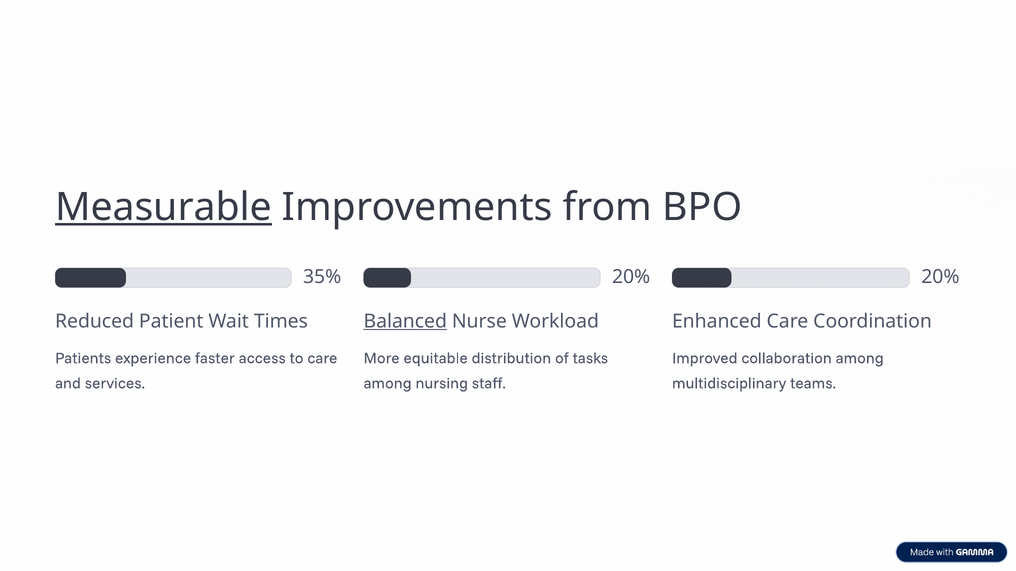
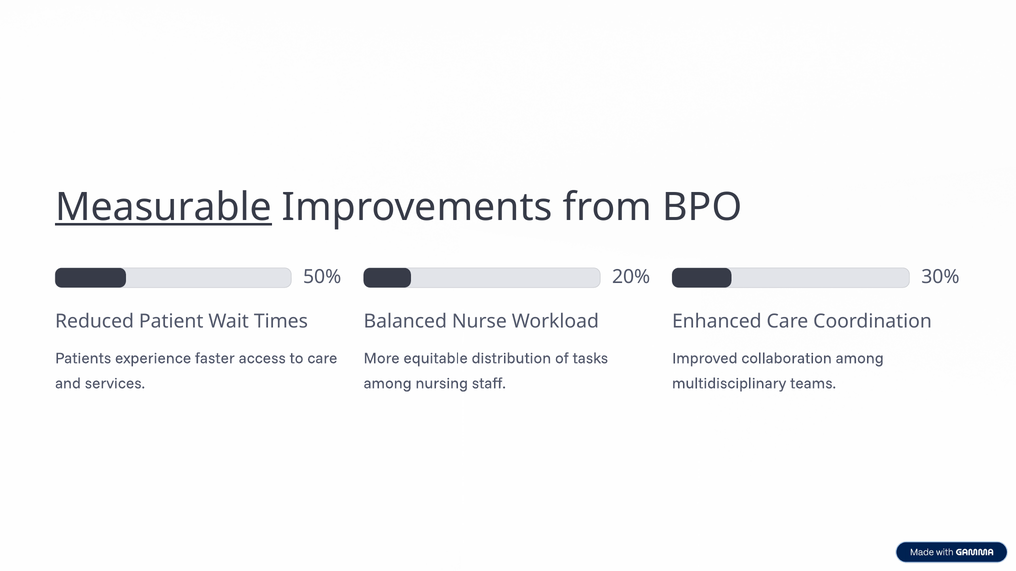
35%: 35% -> 50% (322, 277)
20%: 20% -> 30% (940, 277)
Balanced underline: present -> none (405, 321)
